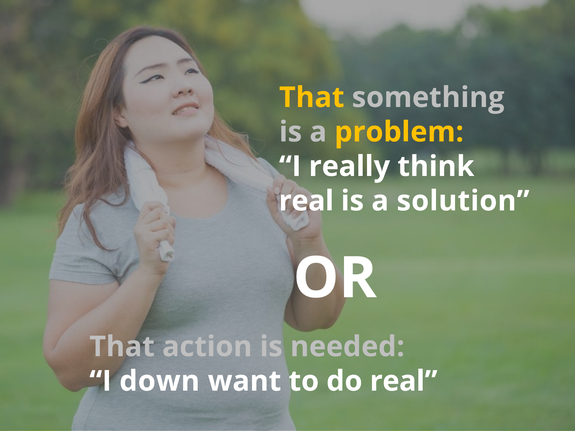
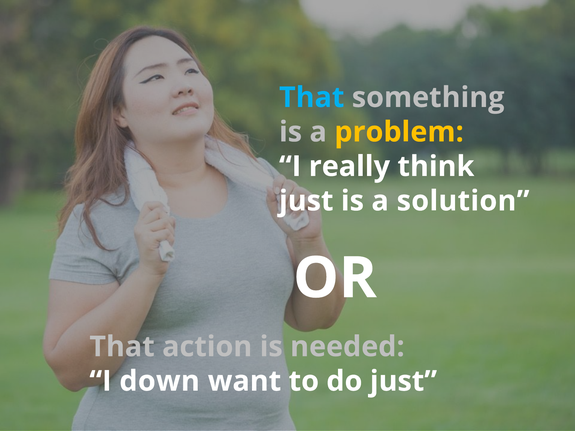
That colour: yellow -> light blue (312, 98)
real: real -> just (306, 201)
do real: real -> just (403, 381)
